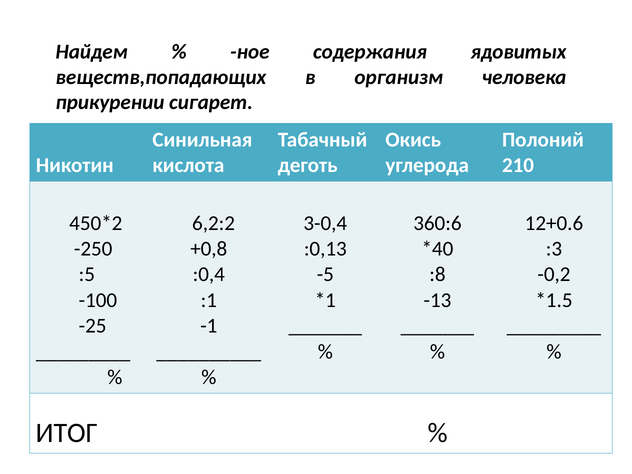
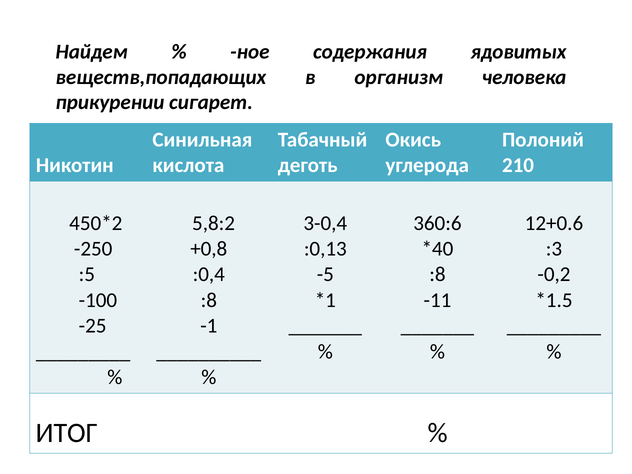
6,2:2: 6,2:2 -> 5,8:2 (214, 223)
:1: :1 -> :8 (209, 300)
-13: -13 -> -11 (437, 300)
